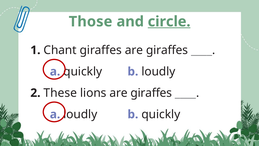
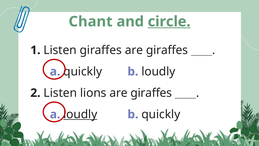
Those: Those -> Chant (91, 22)
1 Chant: Chant -> Listen (60, 50)
2 These: These -> Listen (60, 93)
loudly underline: none -> present (80, 114)
